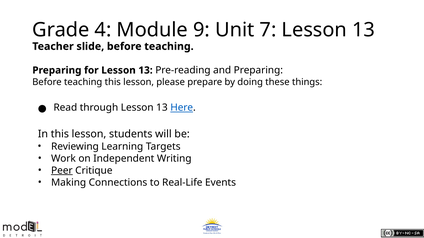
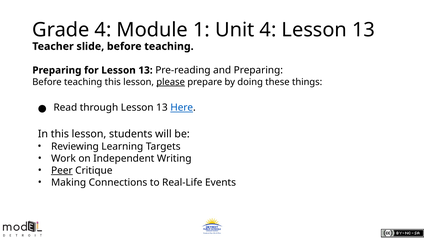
9: 9 -> 1 (202, 30)
Unit 7: 7 -> 4 (268, 30)
please underline: none -> present (171, 82)
